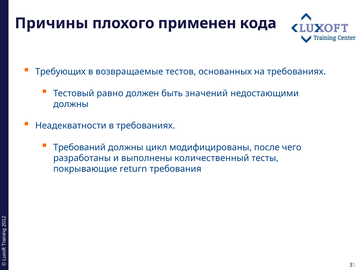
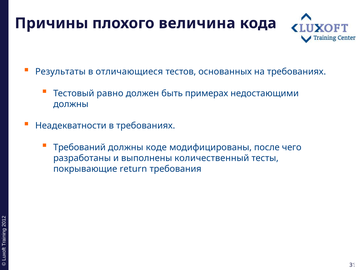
применен: применен -> величина (197, 23)
Требующих: Требующих -> Результаты (60, 72)
возвращаемые: возвращаемые -> отличающиеся (129, 72)
значений: значений -> примерах (207, 94)
цикл: цикл -> коде (156, 148)
